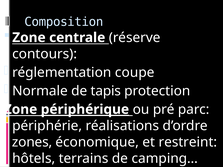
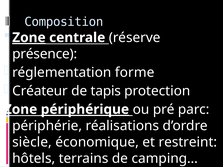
Zone underline: none -> present (29, 38)
contours: contours -> présence (45, 54)
coupe: coupe -> forme (135, 73)
Normale: Normale -> Créateur (40, 91)
zones: zones -> siècle (32, 142)
